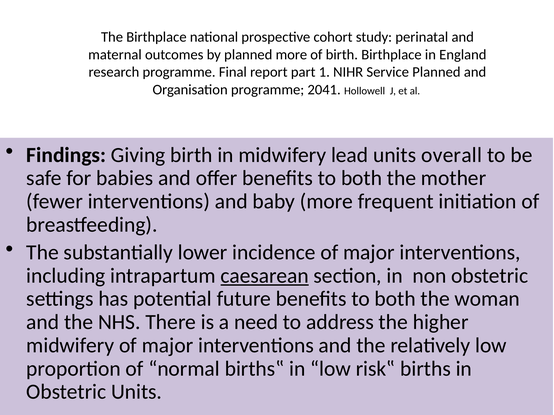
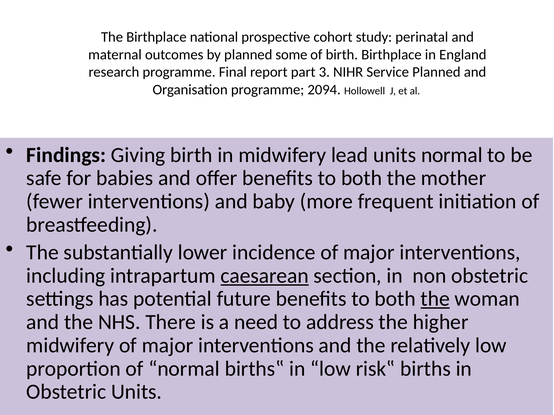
planned more: more -> some (291, 55)
1: 1 -> 3 (324, 72)
2041: 2041 -> 2094 (324, 90)
units overall: overall -> normal (452, 155)
the underline: none -> present (435, 299)
